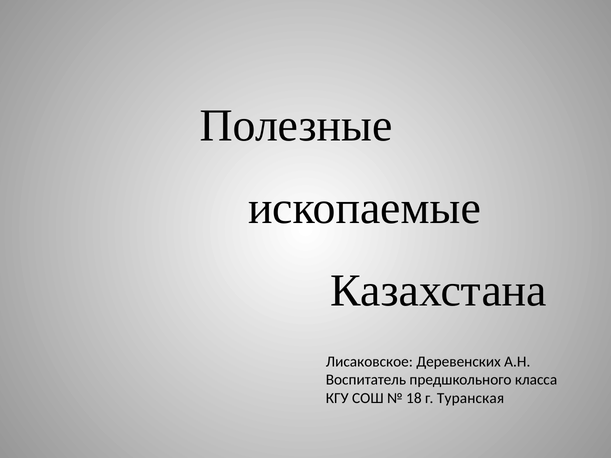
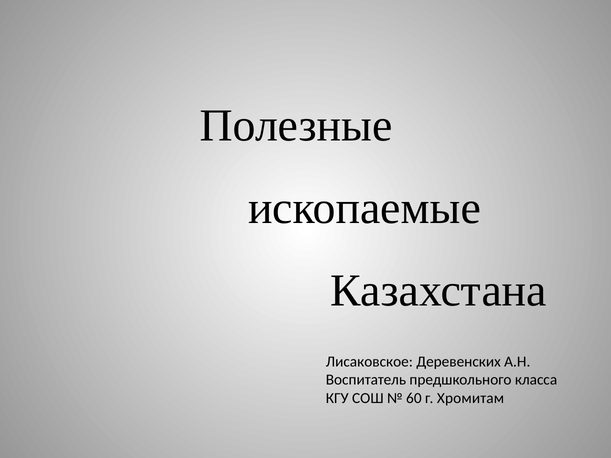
18: 18 -> 60 (414, 398)
Туранская: Туранская -> Хромитам (471, 398)
